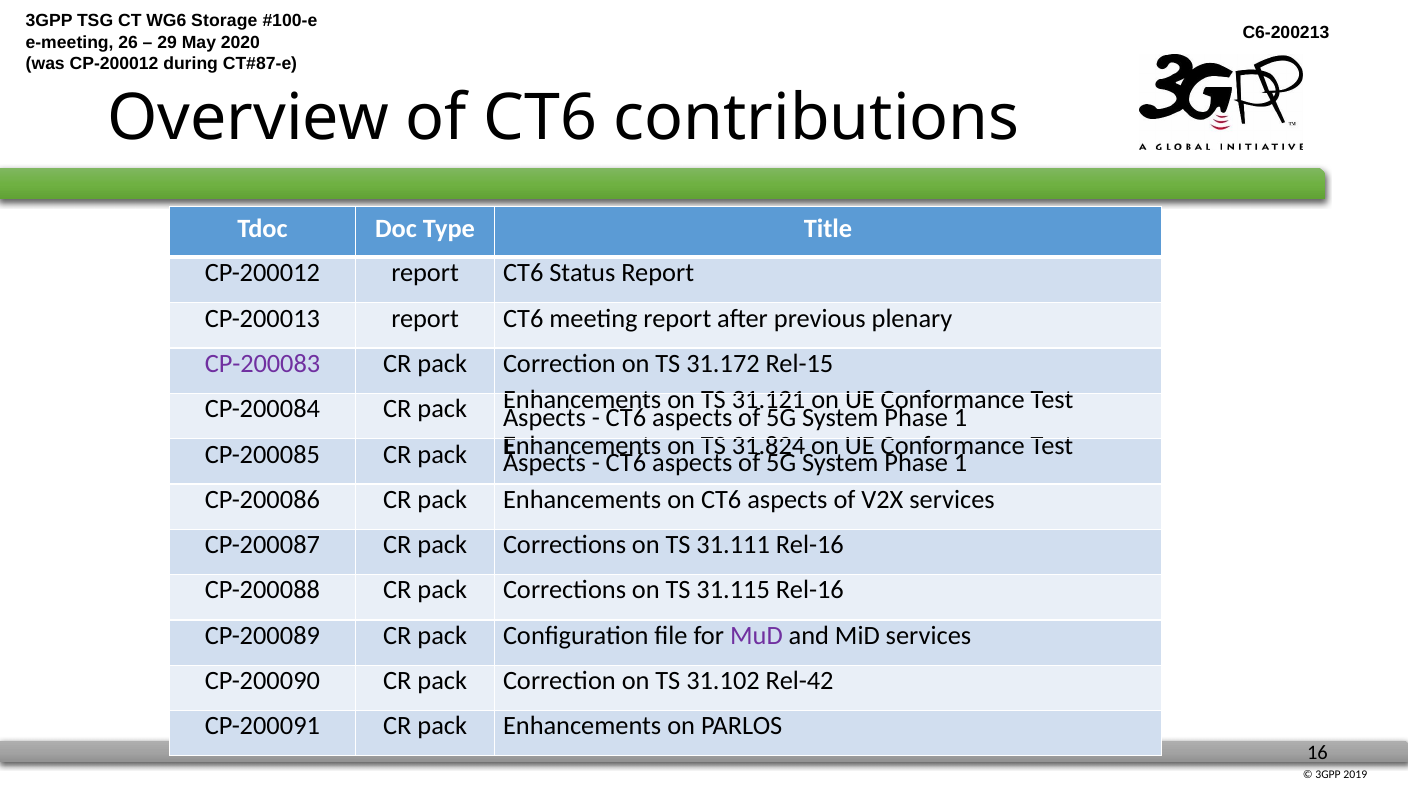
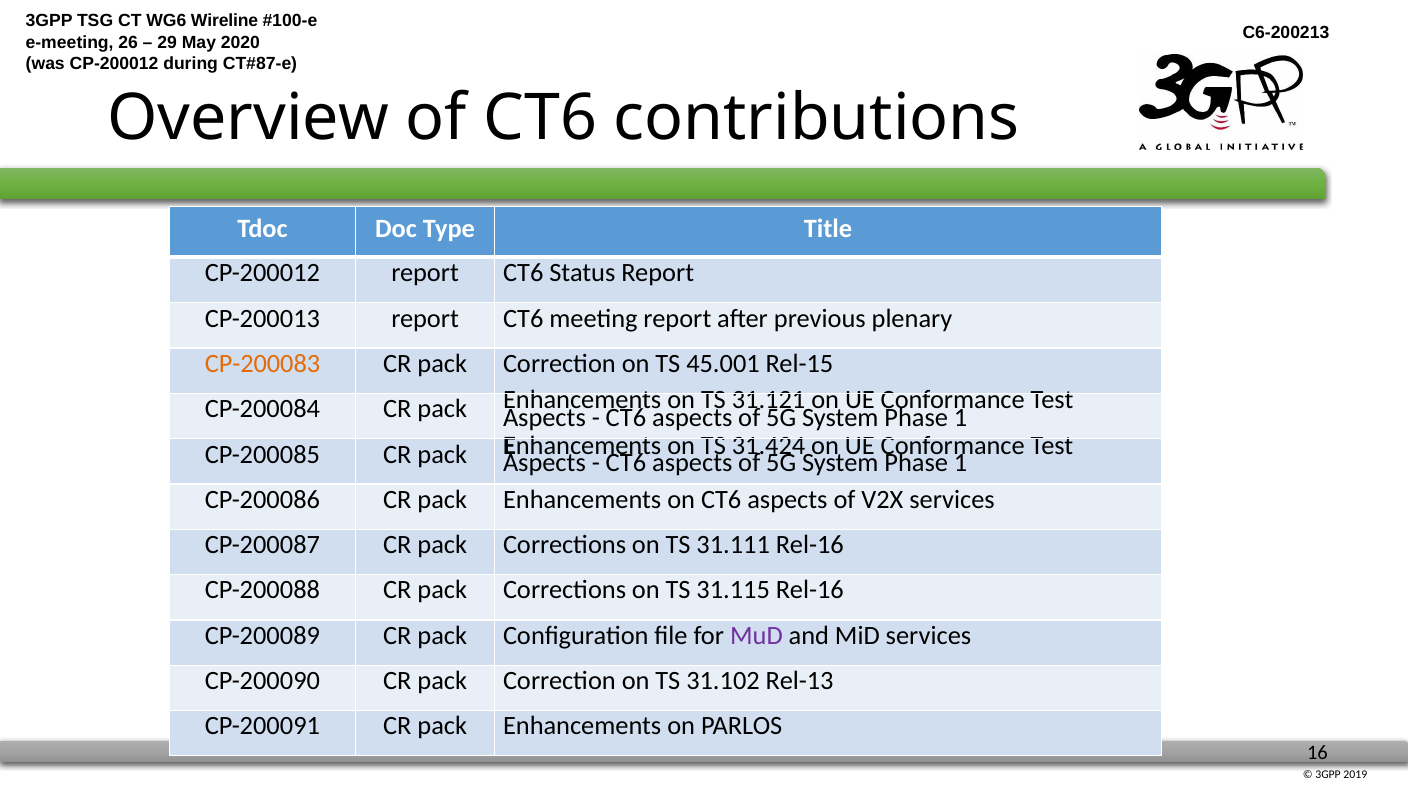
Storage: Storage -> Wireline (225, 21)
CP-200083 colour: purple -> orange (263, 364)
31.172: 31.172 -> 45.001 (723, 364)
31.824: 31.824 -> 31.424 (769, 446)
Rel-42: Rel-42 -> Rel-13 (800, 681)
